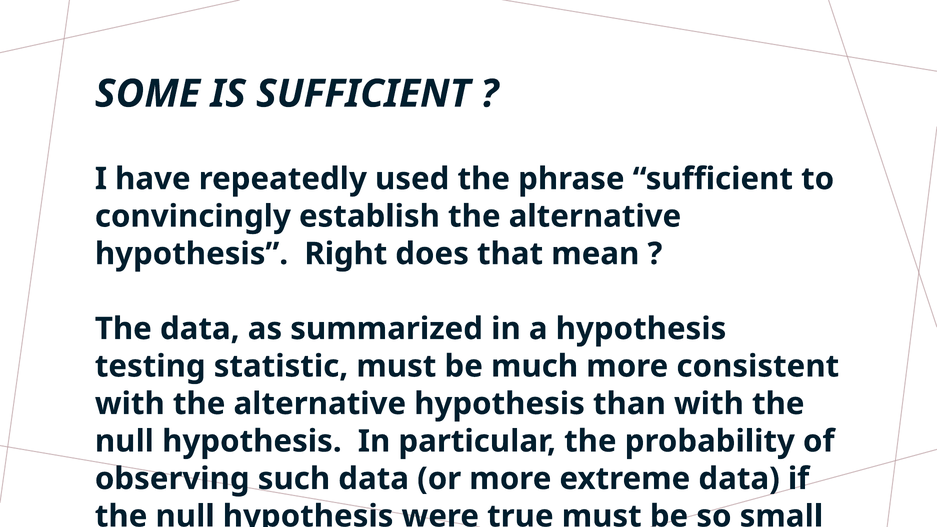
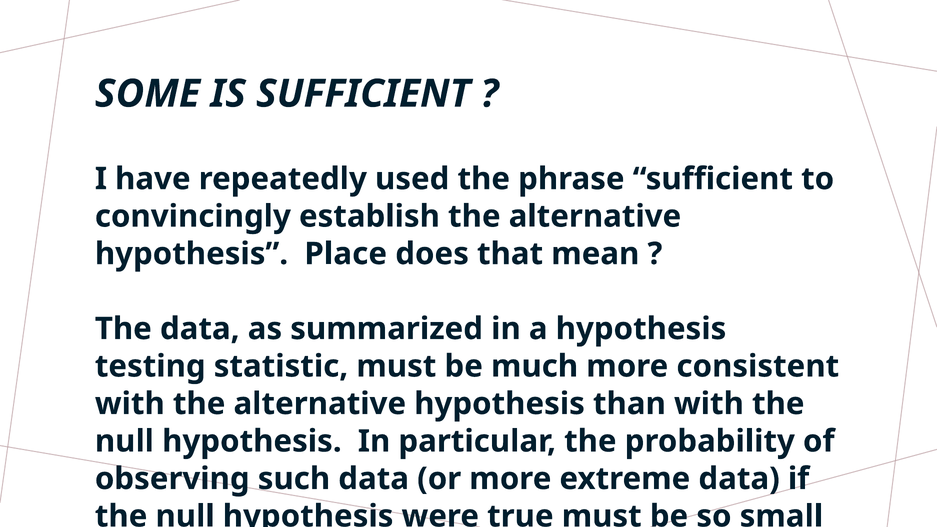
Right: Right -> Place (346, 254)
